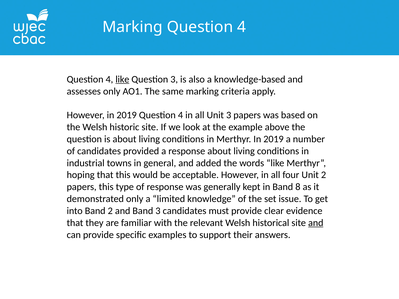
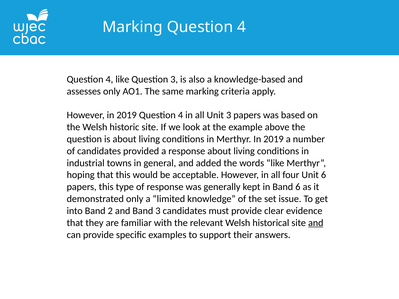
like underline: present -> none (122, 79)
Unit 2: 2 -> 6 (324, 175)
Band 8: 8 -> 6 (298, 187)
